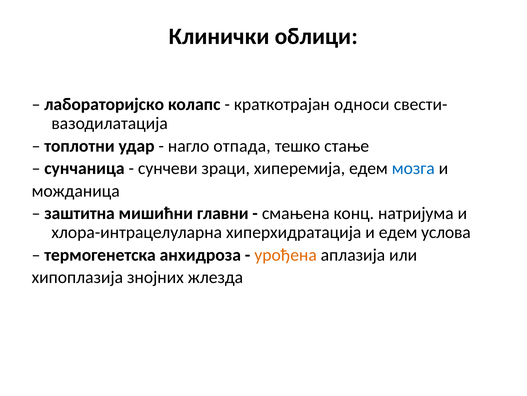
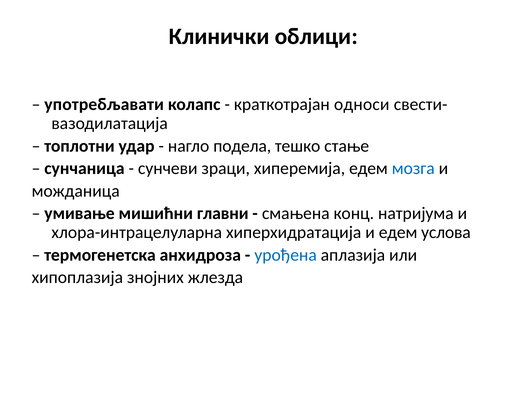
лабораторијско: лабораторијско -> употребљавати (104, 104)
отпада: отпада -> подела (242, 146)
заштитна: заштитна -> умивање (79, 213)
урођена colour: orange -> blue (286, 255)
